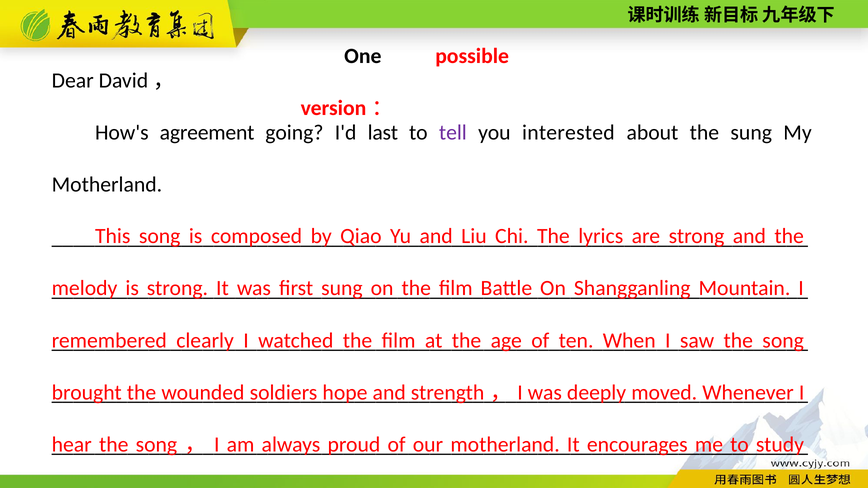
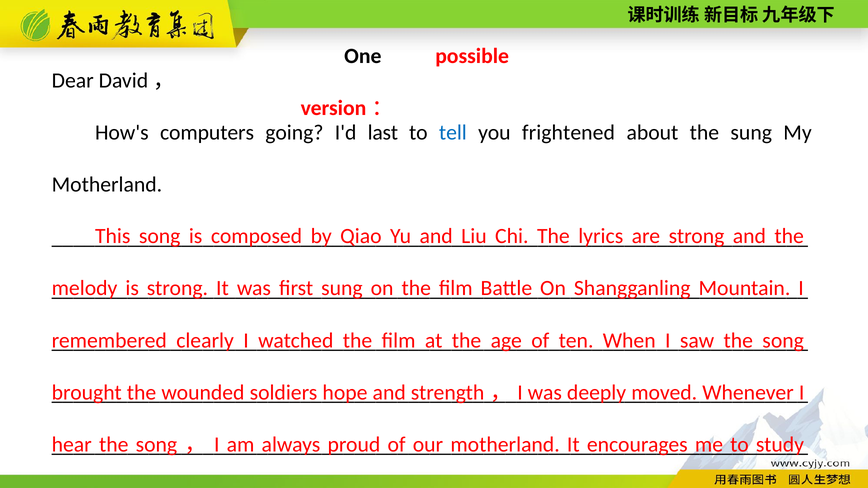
agreement: agreement -> computers (207, 133)
tell colour: purple -> blue (453, 133)
interested: interested -> frightened (568, 133)
